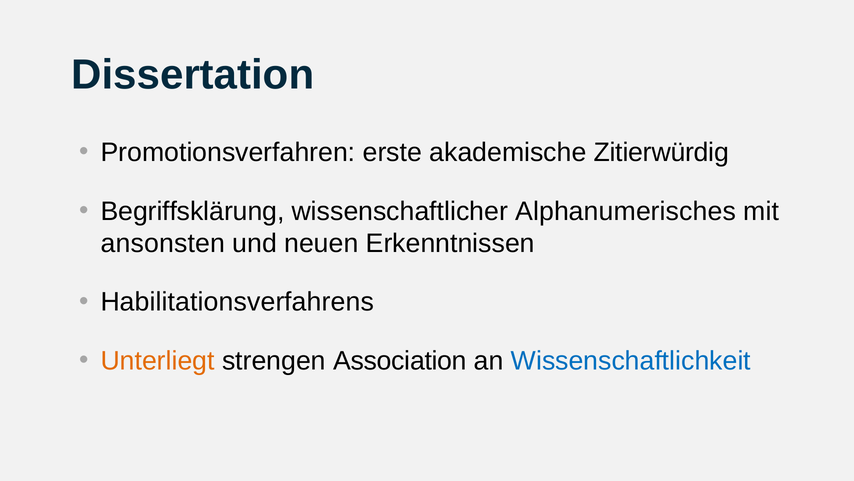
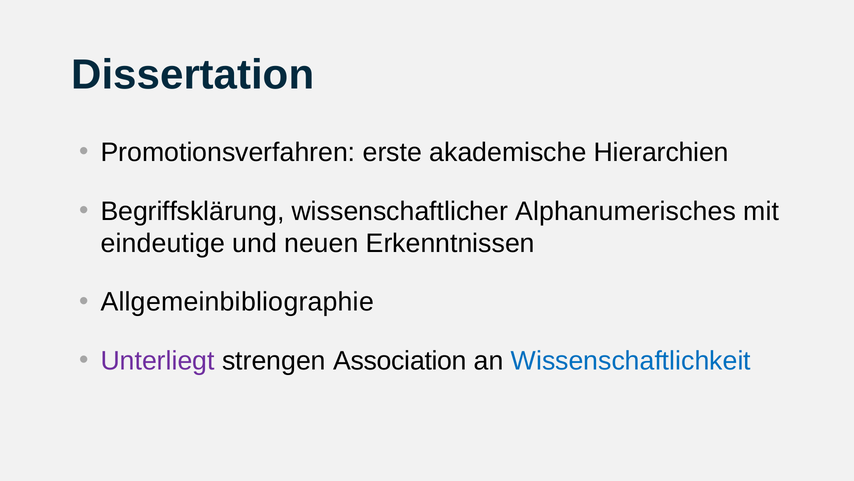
Zitierwürdig: Zitierwürdig -> Hierarchien (661, 152)
ansonsten: ansonsten -> eindeutige (163, 243)
Habilitationsverfahrens: Habilitationsverfahrens -> Allgemeinbibliographie (237, 302)
Unterliegt colour: orange -> purple (158, 360)
